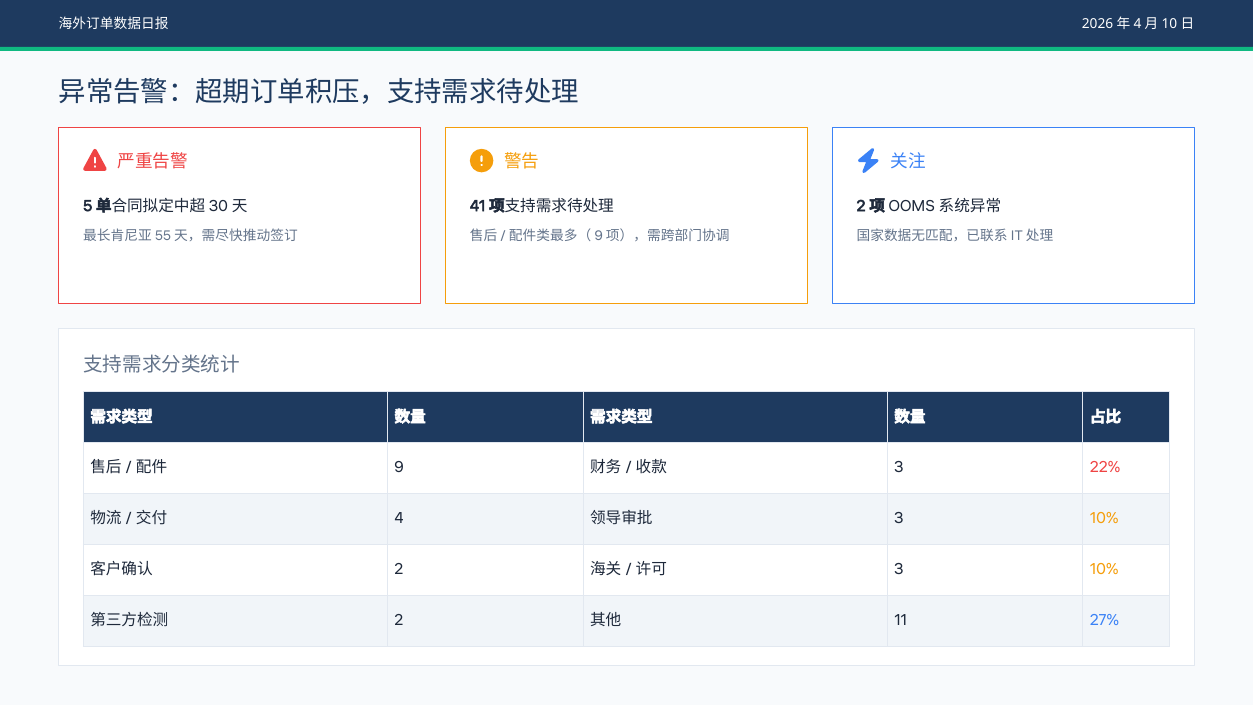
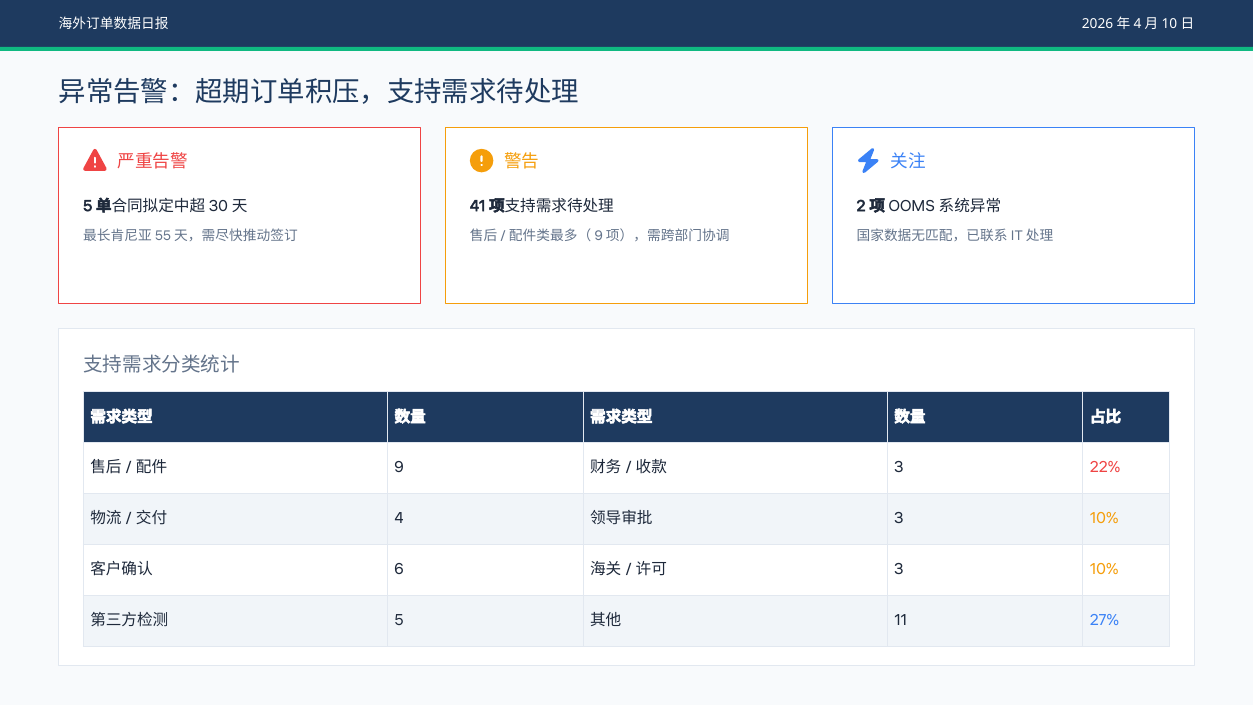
2: 2 -> 6 (399, 569)
2: 2 -> 5 (399, 620)
